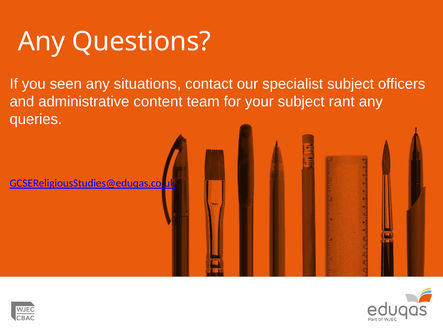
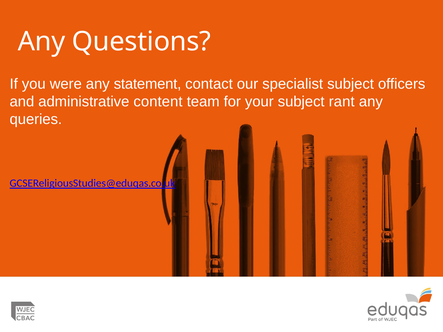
seen: seen -> were (66, 84)
situations: situations -> statement (148, 84)
